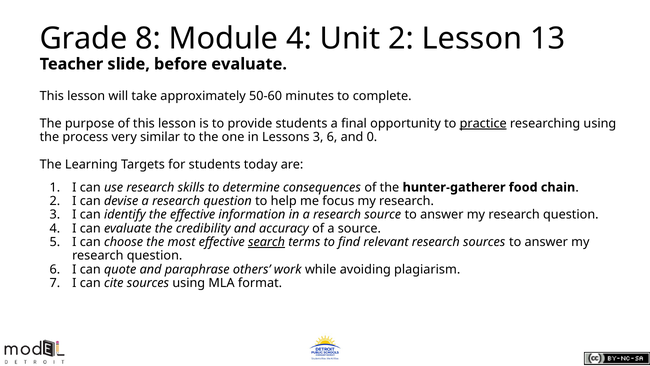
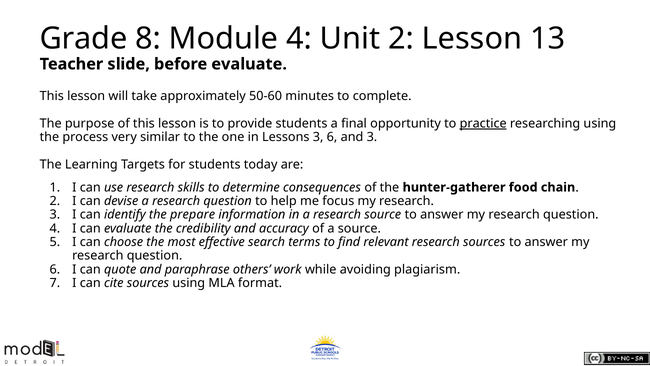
and 0: 0 -> 3 (372, 137)
the effective: effective -> prepare (193, 214)
search underline: present -> none (267, 242)
